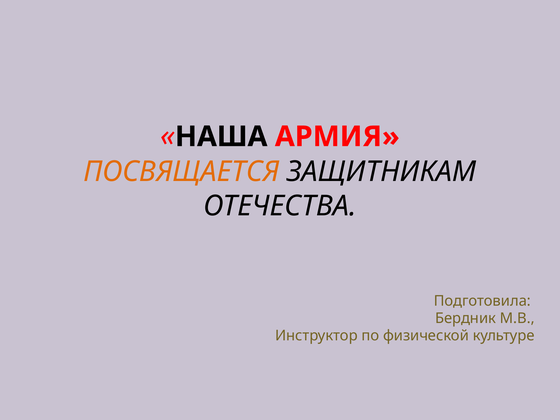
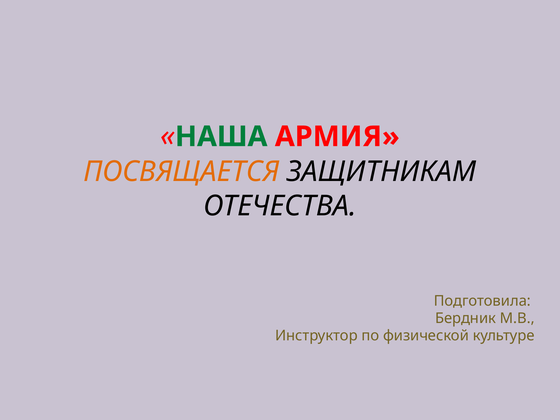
НАША colour: black -> green (221, 137)
